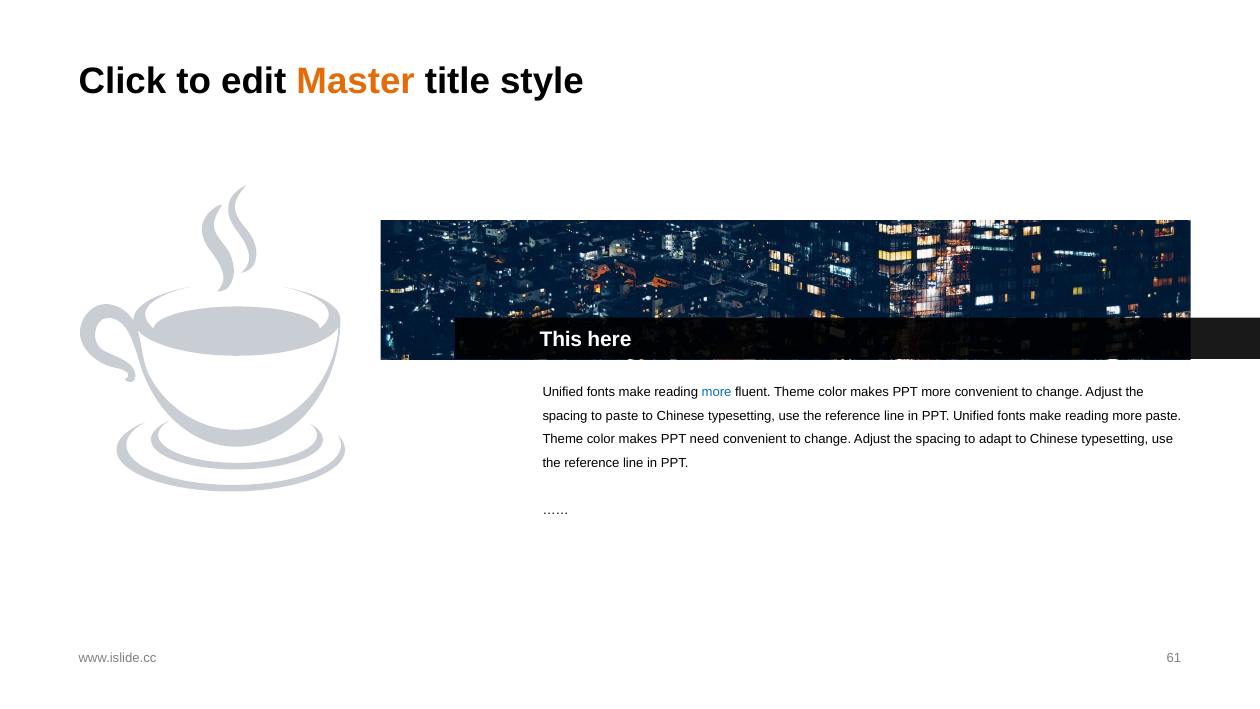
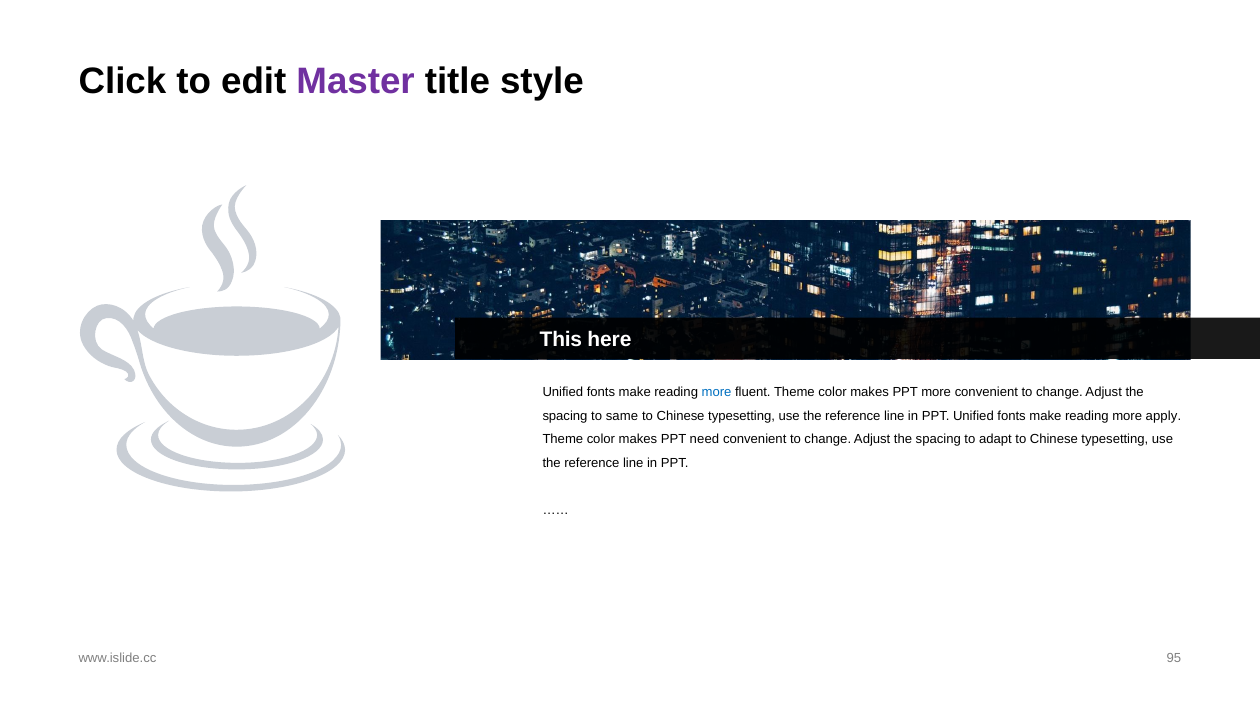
Master colour: orange -> purple (356, 81)
to paste: paste -> same (622, 416)
more paste: paste -> apply (1163, 416)
61: 61 -> 95 (1174, 658)
